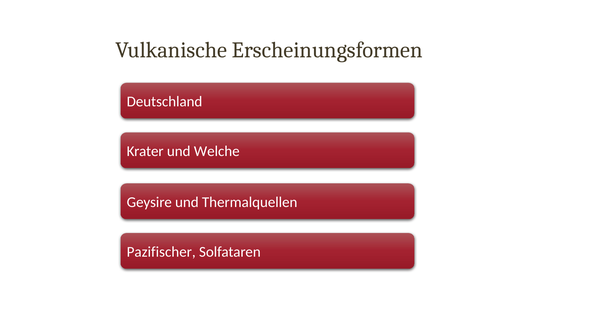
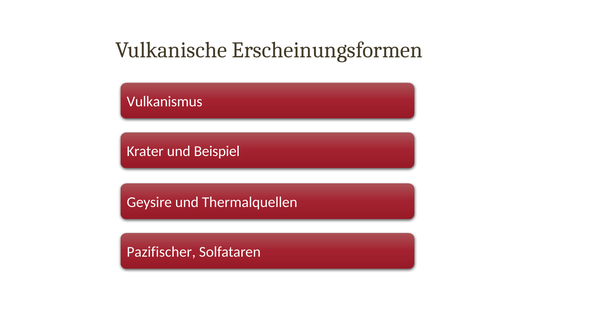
Deutschland: Deutschland -> Vulkanismus (165, 102)
Welche: Welche -> Beispiel (217, 151)
